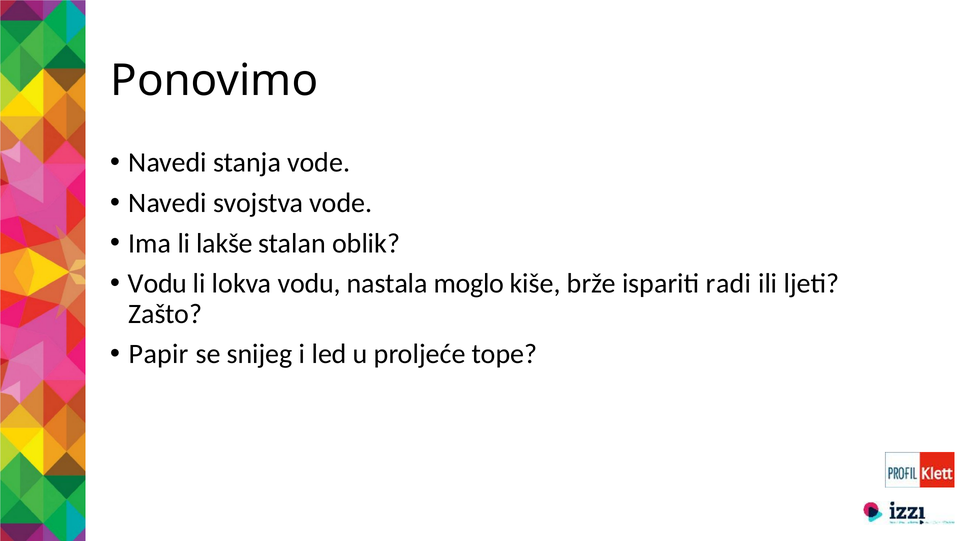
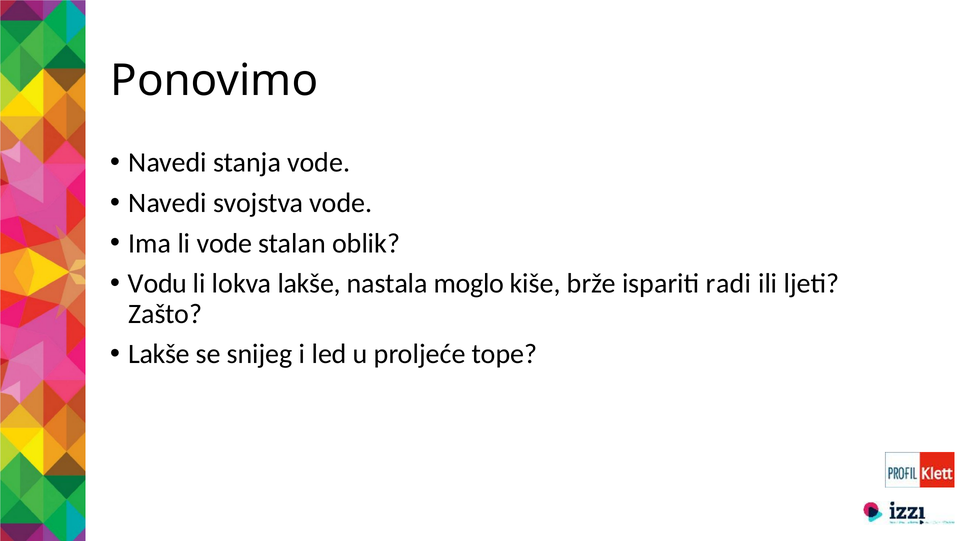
li lakše: lakše -> vode (224, 243)
lokva vodu: vodu -> lakše (309, 283)
Papir: Papir -> Lakše (159, 354)
